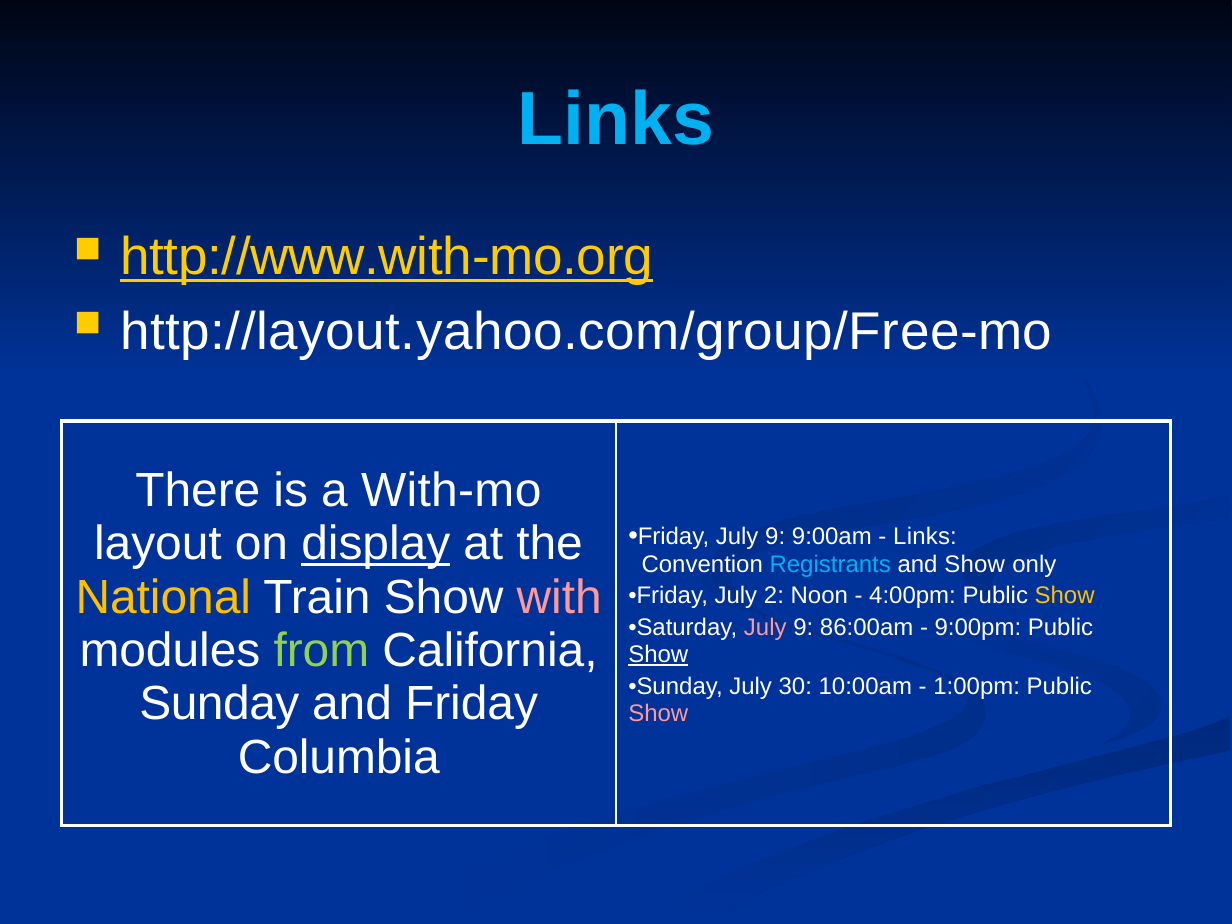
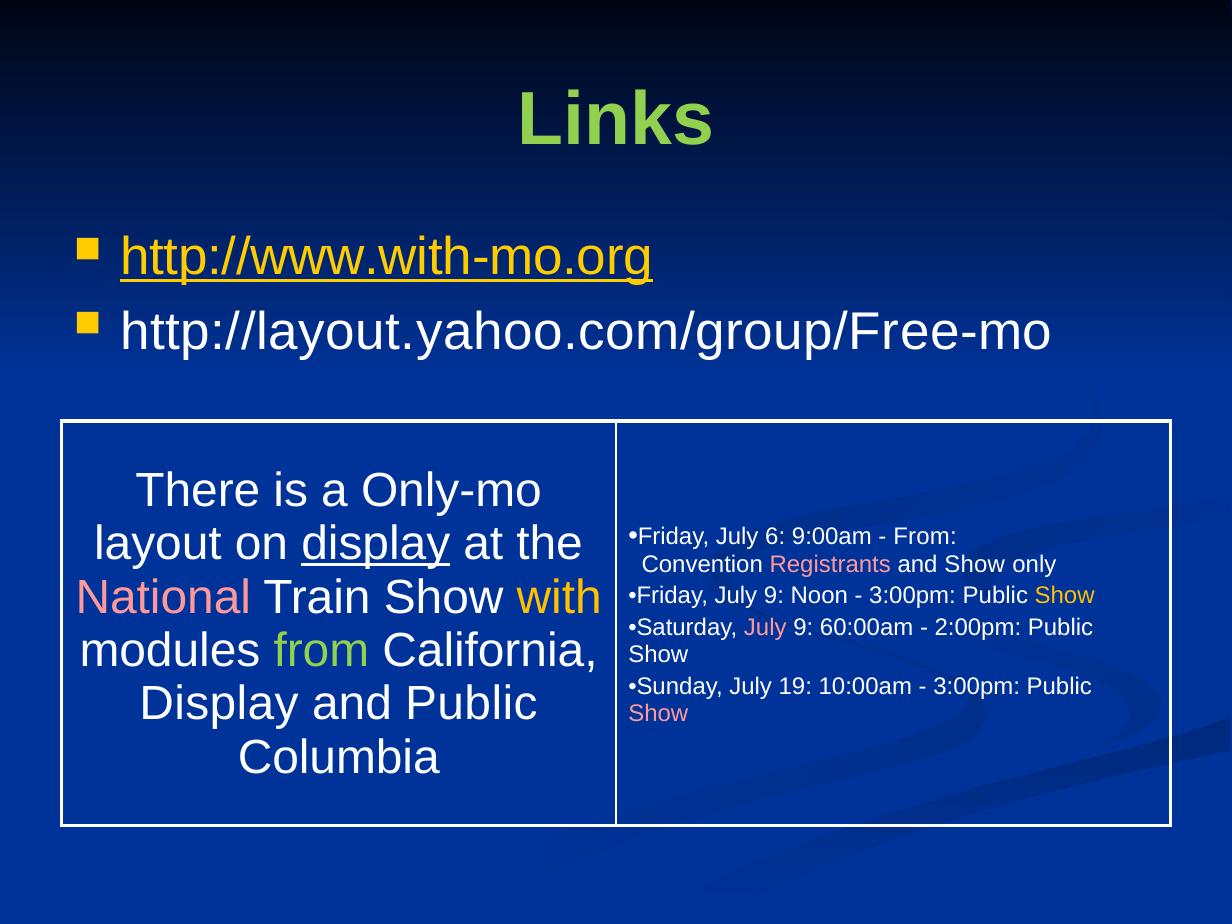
Links colour: light blue -> light green (616, 119)
With-mo: With-mo -> Only-mo (451, 490)
Friday July 9: 9 -> 6 (775, 537)
Links: Links -> From (925, 537)
Registrants colour: light blue -> pink (830, 564)
National colour: yellow -> pink (163, 597)
with colour: pink -> yellow (559, 597)
Friday July 2: 2 -> 9 (774, 596)
4:00pm: 4:00pm -> 3:00pm (913, 596)
86:00am: 86:00am -> 60:00am (867, 628)
9:00pm: 9:00pm -> 2:00pm (978, 628)
Show underline: present -> none (658, 655)
30: 30 -> 19 (795, 686)
1:00pm: 1:00pm -> 3:00pm (977, 686)
Sunday: Sunday -> Display (219, 704)
and Friday: Friday -> Public (471, 704)
